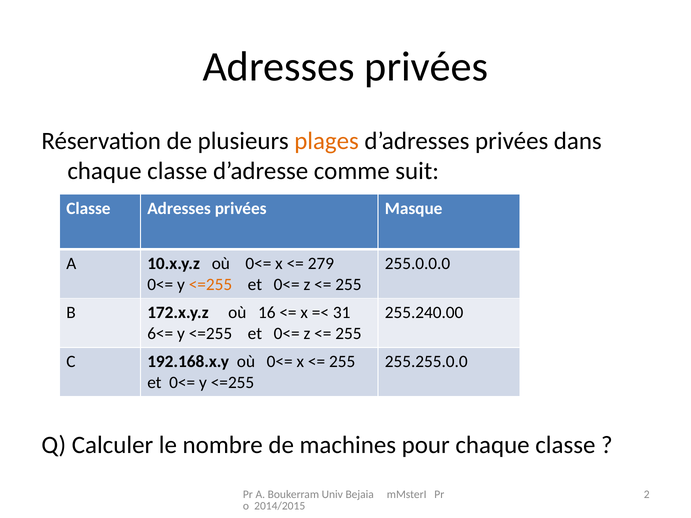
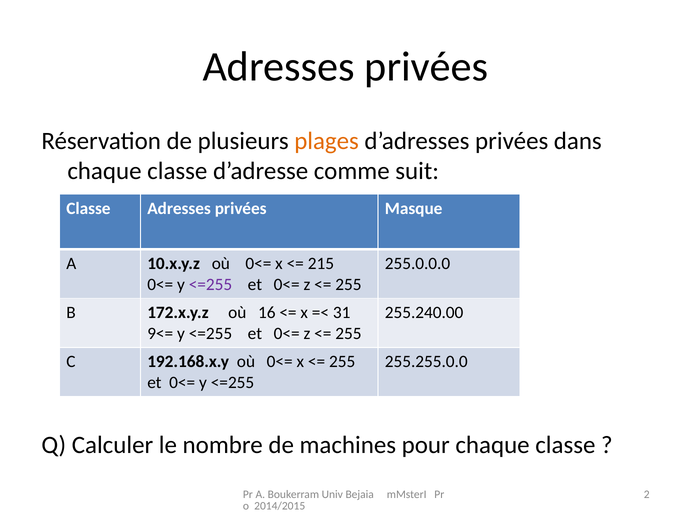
279: 279 -> 215 (321, 264)
<=255 colour: orange -> purple (210, 285)
6<=: 6<= -> 9<= (160, 334)
